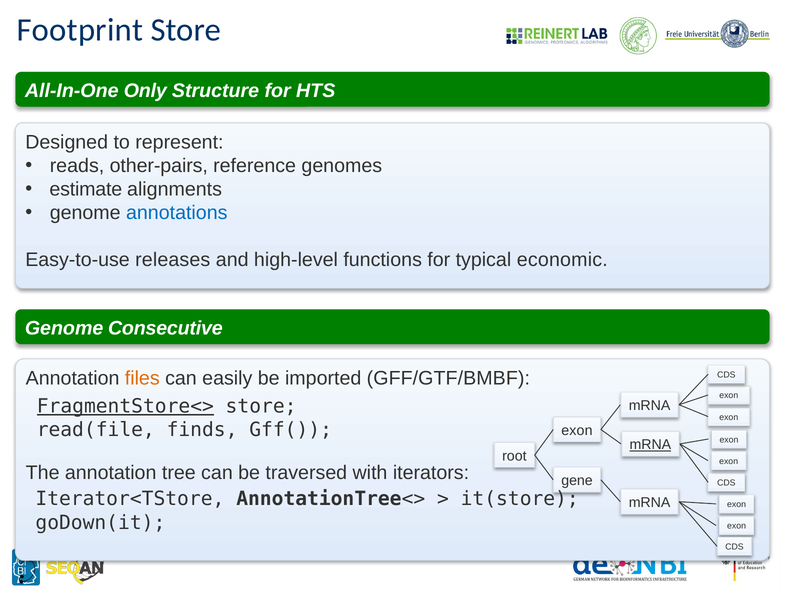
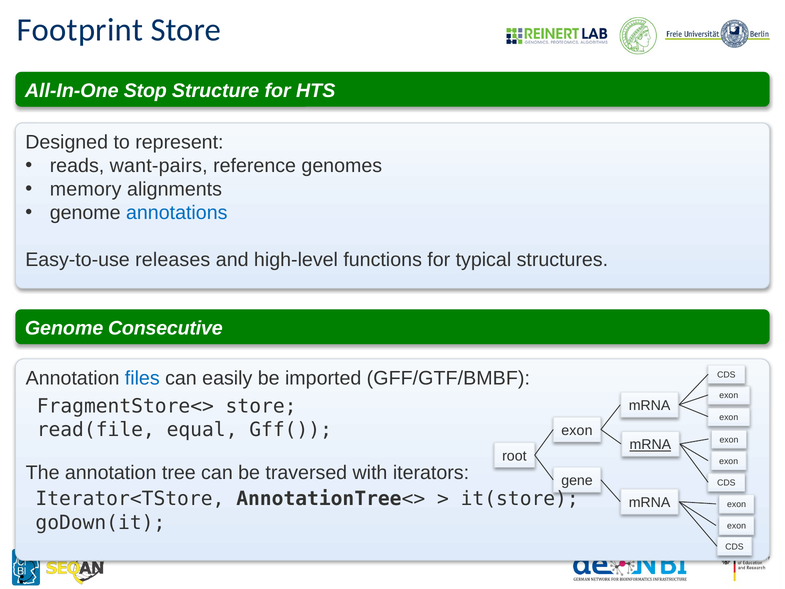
Only: Only -> Stop (145, 91)
other-pairs: other-pairs -> want-pairs (159, 166)
estimate: estimate -> memory (86, 189)
economic: economic -> structures (562, 260)
files colour: orange -> blue (142, 378)
FragmentStore<> underline: present -> none (125, 406)
finds: finds -> equal (202, 430)
